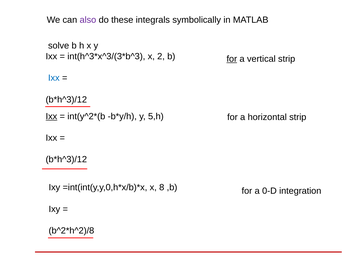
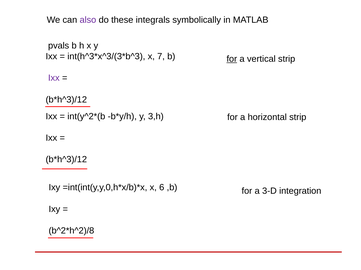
solve: solve -> pvals (59, 46)
2: 2 -> 7 (161, 57)
Ixx colour: blue -> purple (54, 78)
Ixx underline: present -> none (51, 117)
5,h: 5,h -> 3,h (156, 117)
8: 8 -> 6 (162, 188)
0-D: 0-D -> 3-D (269, 191)
